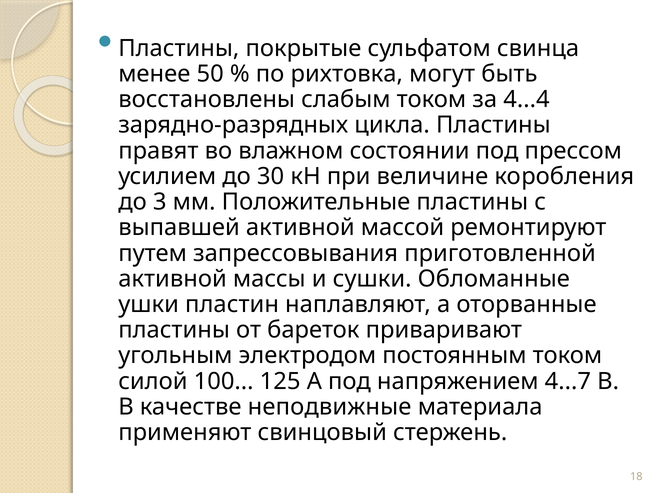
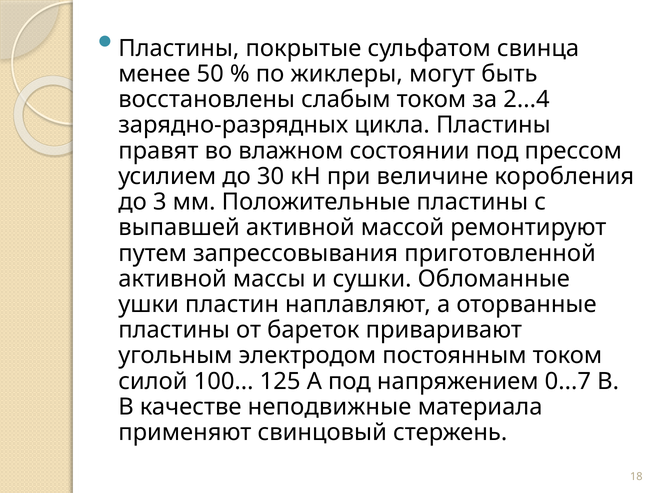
рихтовка: рихтовка -> жиклеры (347, 74)
4...4: 4...4 -> 2...4 (526, 100)
4...7: 4...7 -> 0...7 (568, 382)
